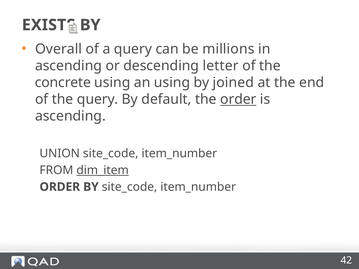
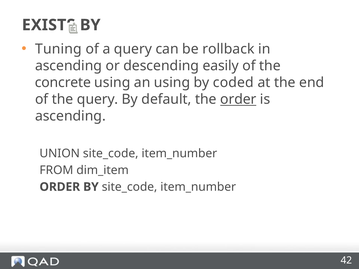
Overall: Overall -> Tuning (59, 49)
millions: millions -> rollback (228, 49)
letter: letter -> easily (221, 66)
joined: joined -> coded (233, 83)
dim_item underline: present -> none (103, 170)
